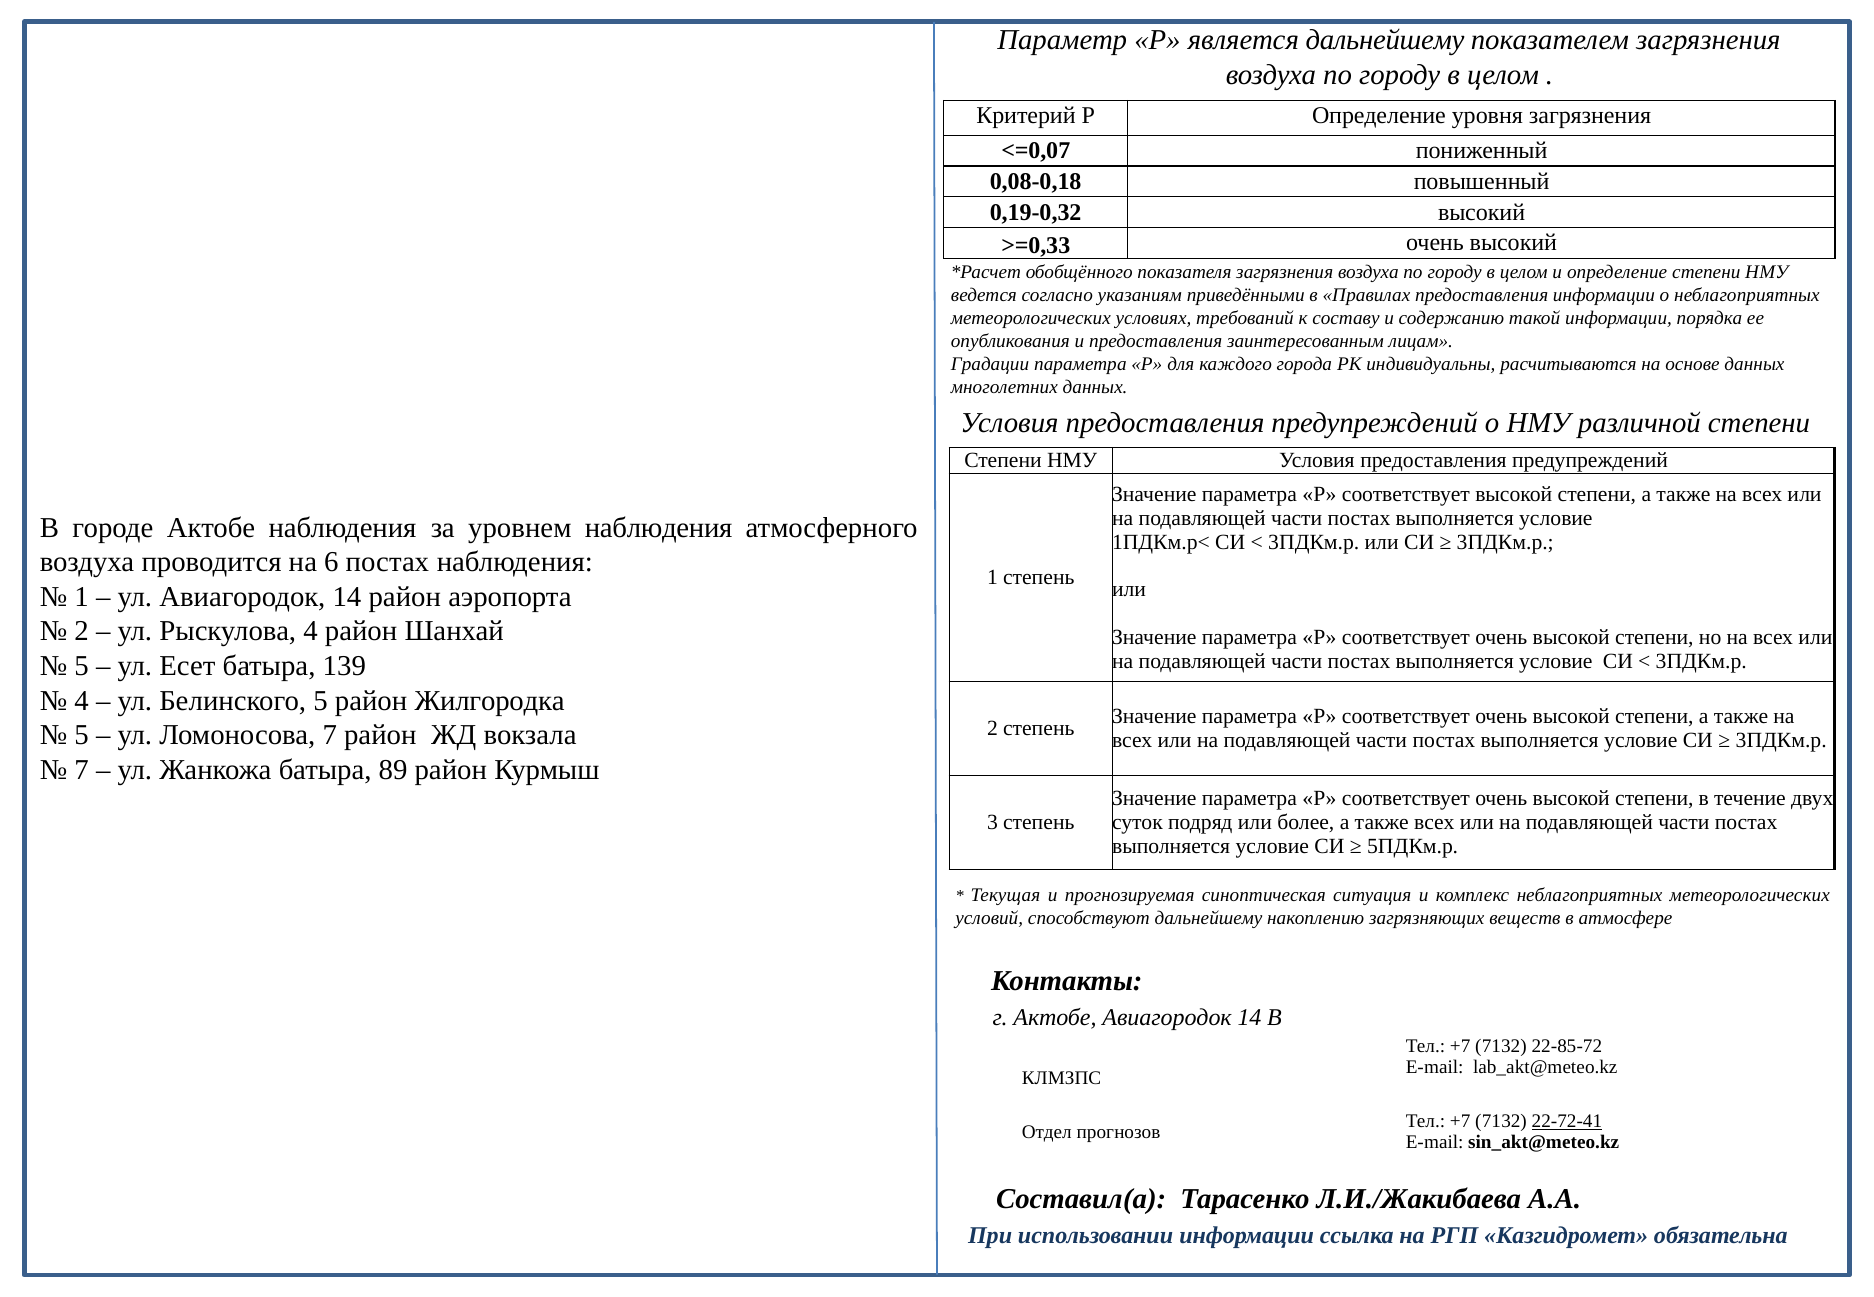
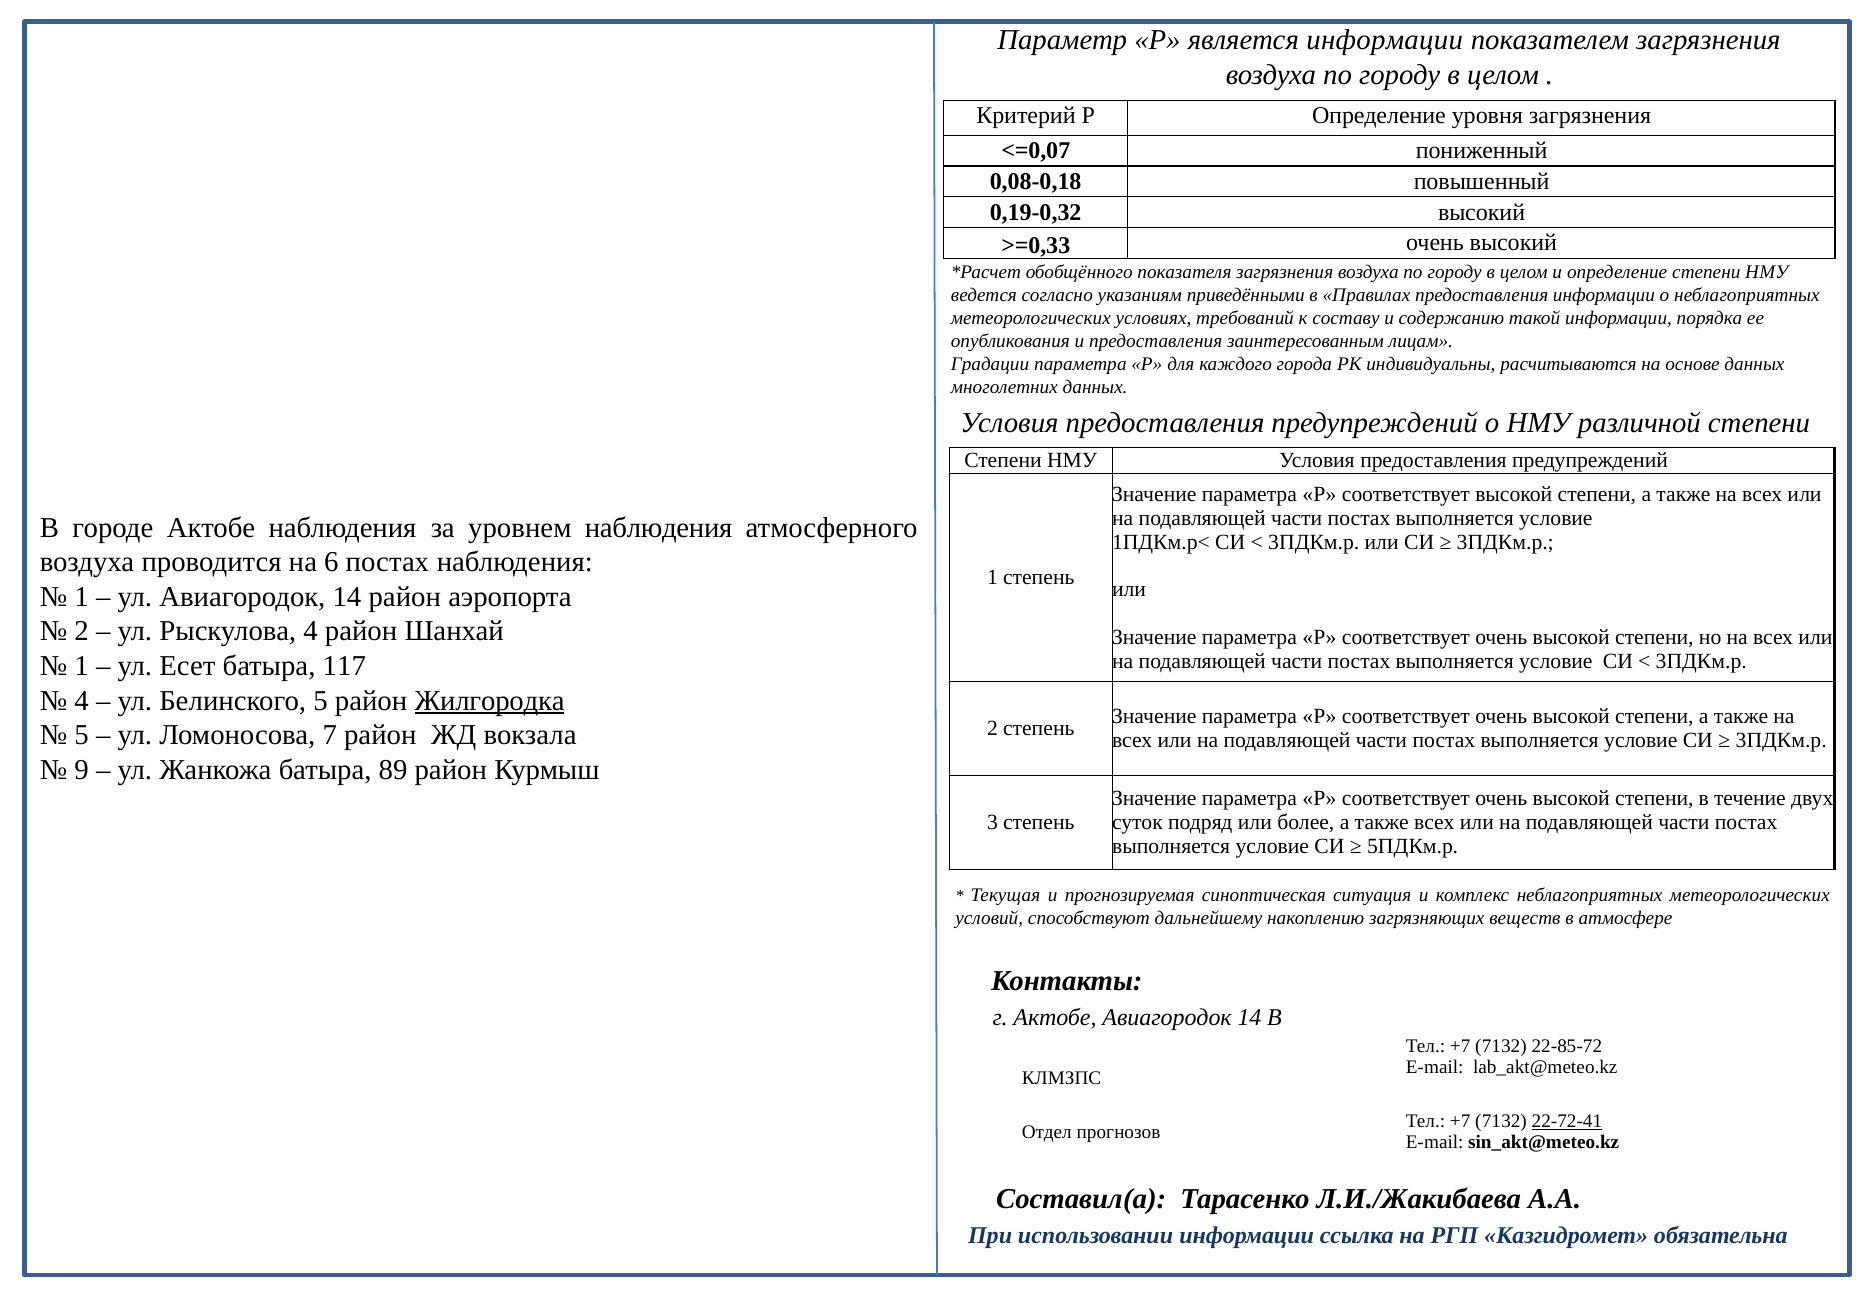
является дальнейшему: дальнейшему -> информации (1385, 40)
5: 5 -> 1 (82, 666)
139: 139 -> 117 (344, 666)
Жилгородка underline: none -> present (490, 701)
7: 7 -> 9 (82, 770)
